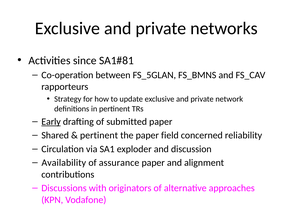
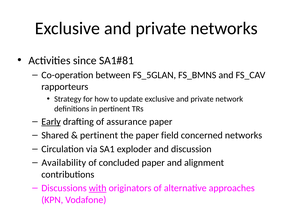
submitted: submitted -> assurance (127, 121)
concerned reliability: reliability -> networks (244, 135)
assurance: assurance -> concluded (119, 162)
with underline: none -> present (98, 188)
